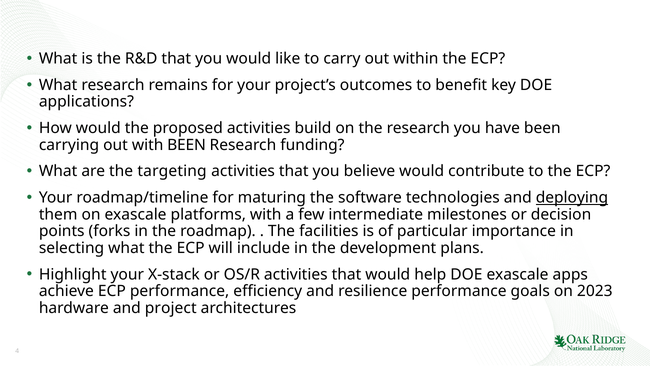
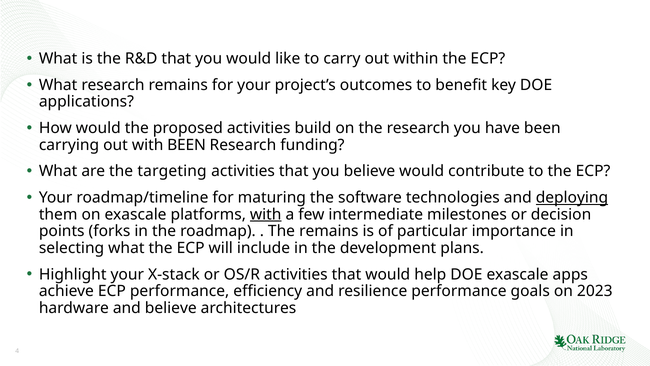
with underline: none -> present (266, 214)
The facilities: facilities -> remains (329, 231)
and project: project -> believe (171, 308)
